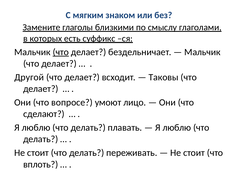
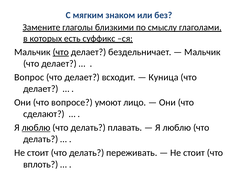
Другой: Другой -> Вопрос (29, 77)
Таковы: Таковы -> Куница (164, 77)
люблю underline: none -> present (36, 127)
